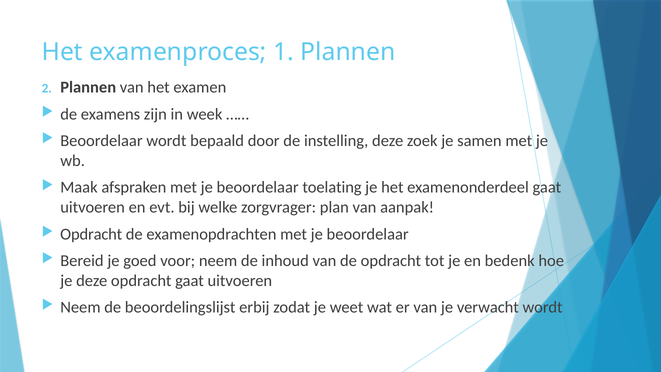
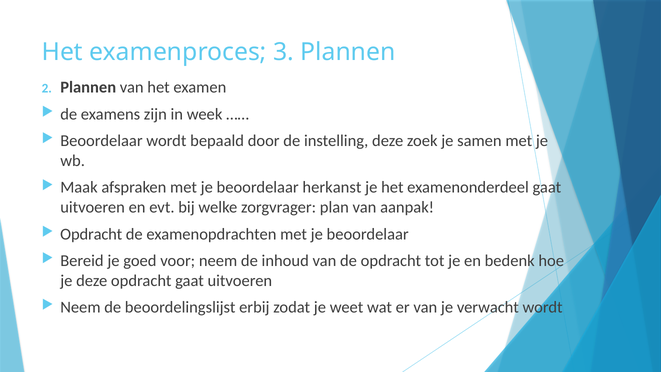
1: 1 -> 3 (283, 52)
toelating: toelating -> herkanst (332, 187)
